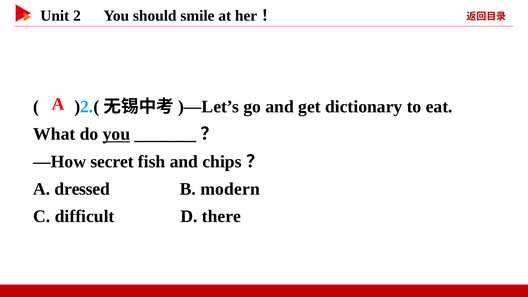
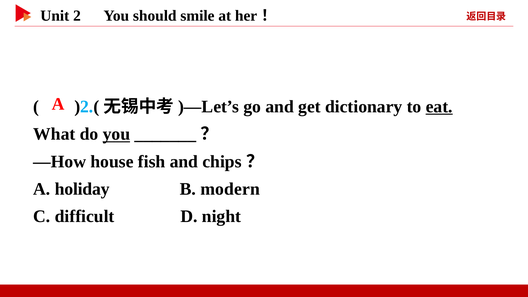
eat underline: none -> present (439, 107)
secret: secret -> house (112, 162)
dressed: dressed -> holiday (82, 189)
there: there -> night (222, 217)
